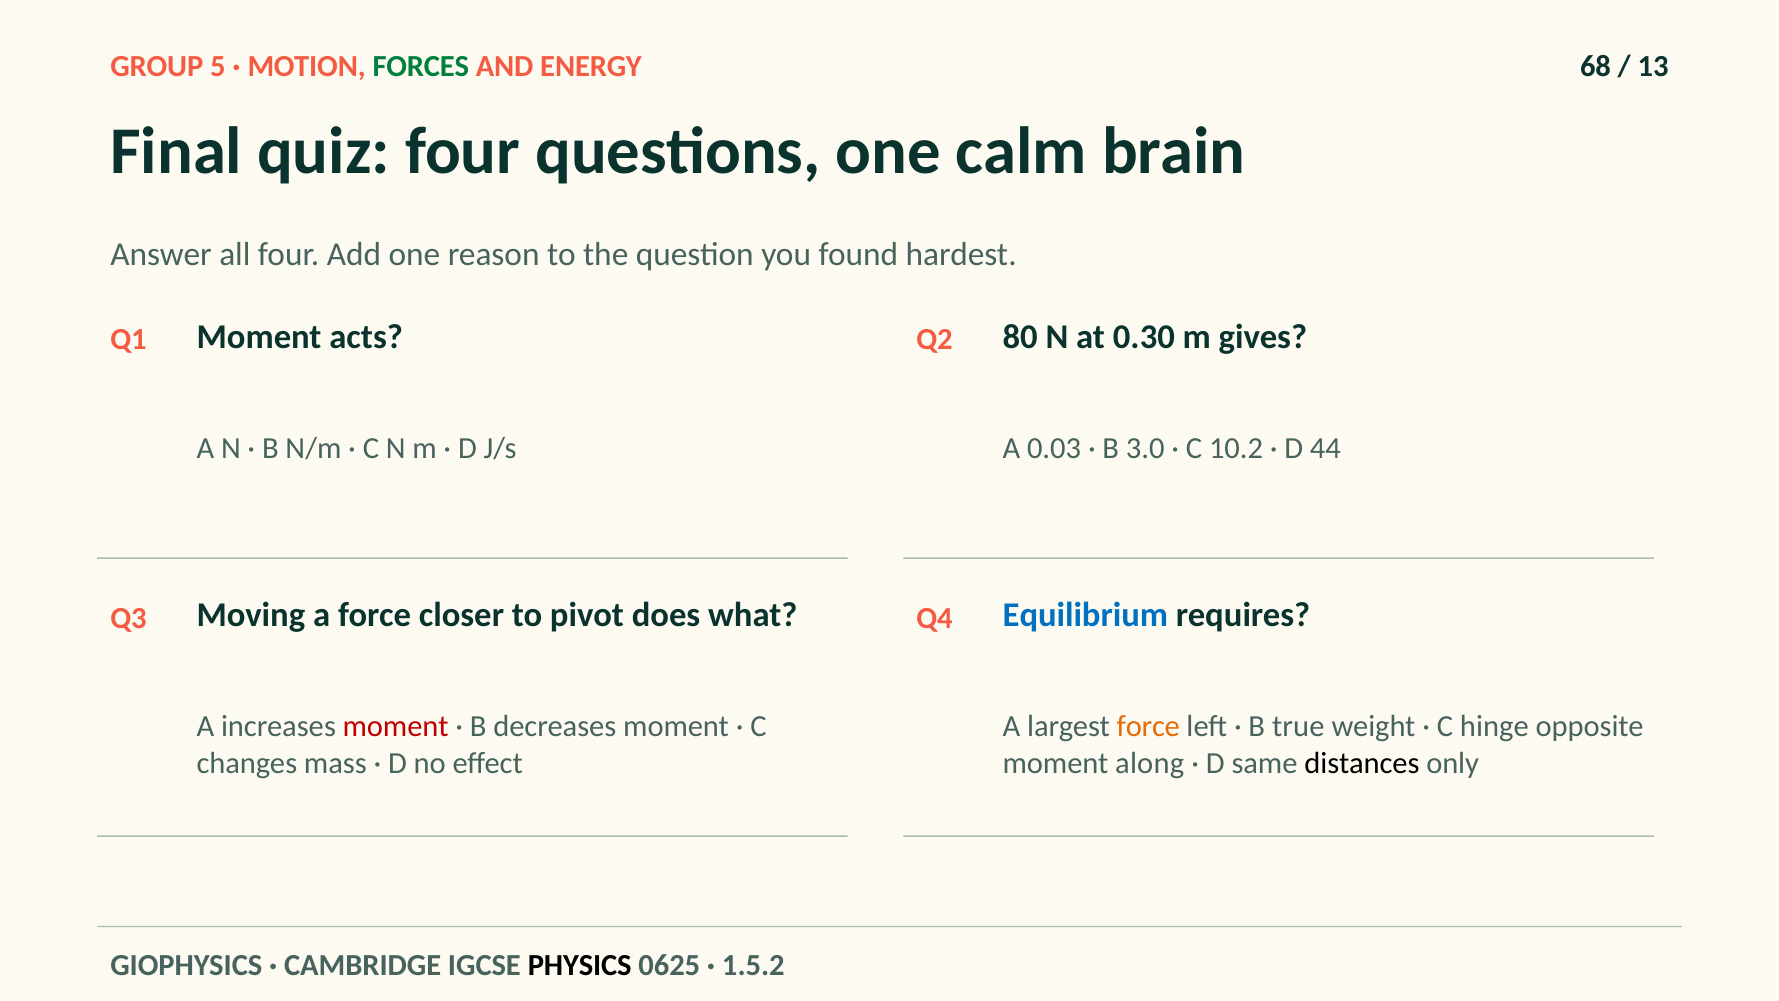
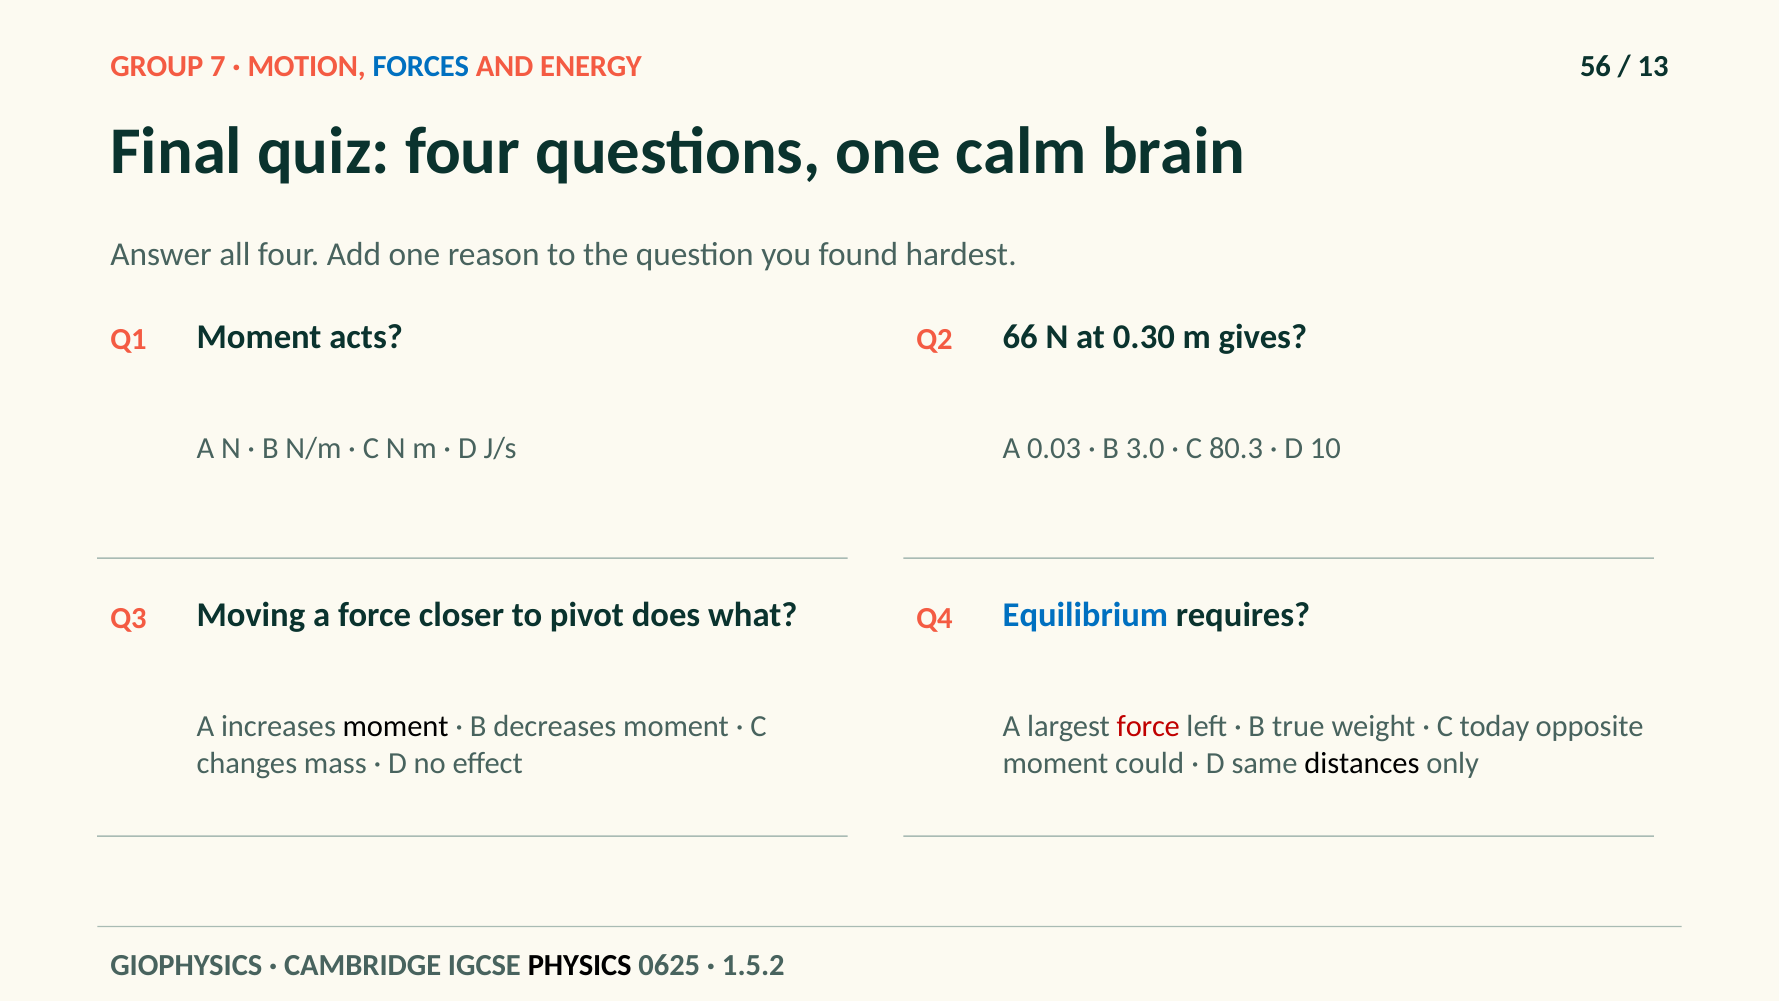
5: 5 -> 7 (218, 66)
FORCES colour: green -> blue (421, 66)
68: 68 -> 56 (1595, 66)
80: 80 -> 66 (1020, 337)
10.2: 10.2 -> 80.3 (1236, 448)
44: 44 -> 10 (1325, 448)
moment colour: red -> black (396, 726)
force colour: orange -> red (1148, 726)
hinge: hinge -> today (1495, 726)
along: along -> could (1150, 763)
